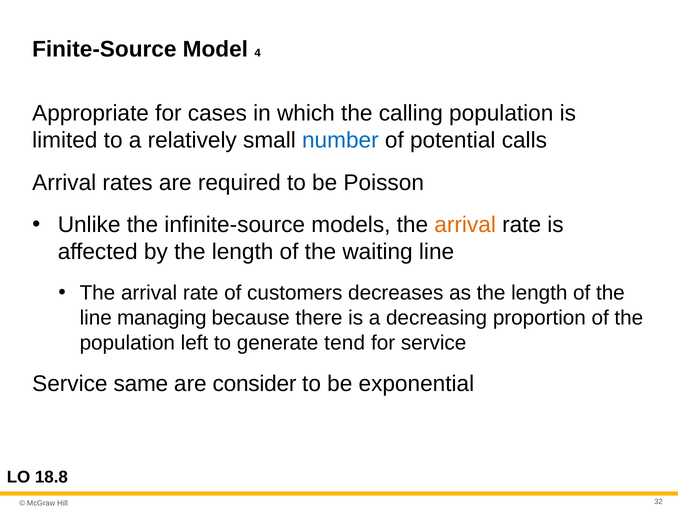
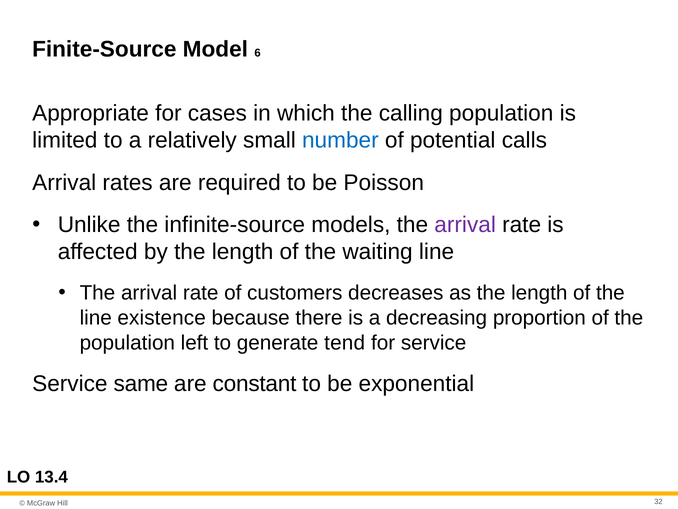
4: 4 -> 6 (258, 53)
arrival colour: orange -> purple (465, 225)
managing: managing -> existence (162, 318)
consider: consider -> constant (255, 384)
18.8: 18.8 -> 13.4 (51, 477)
